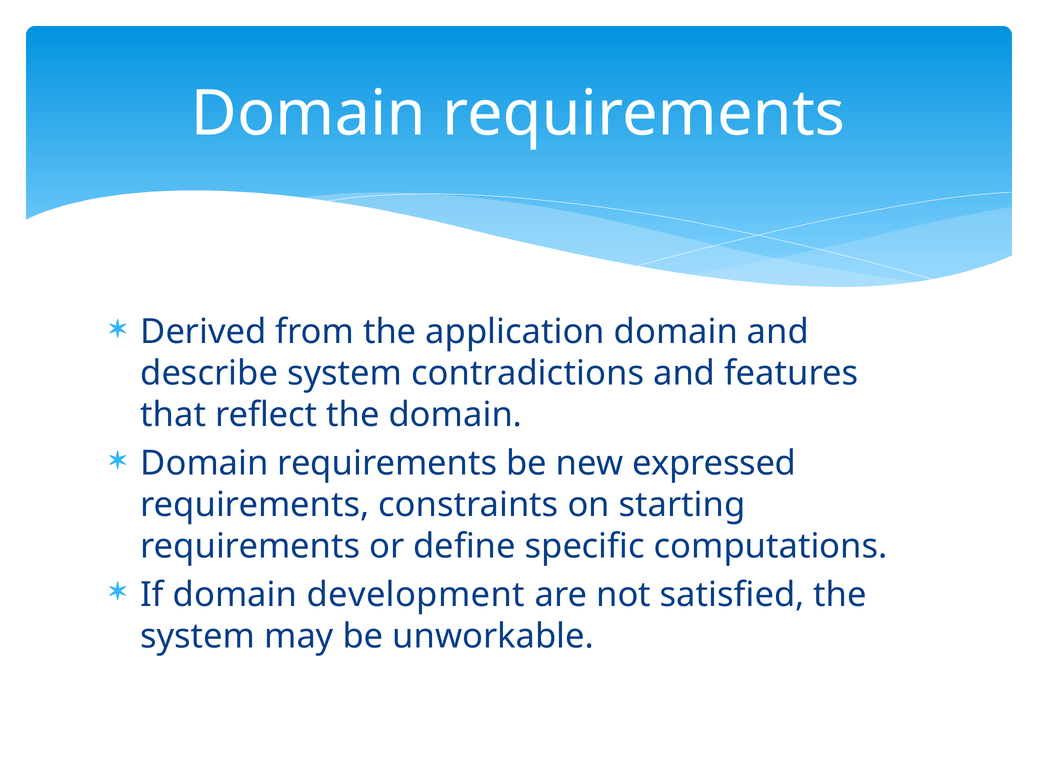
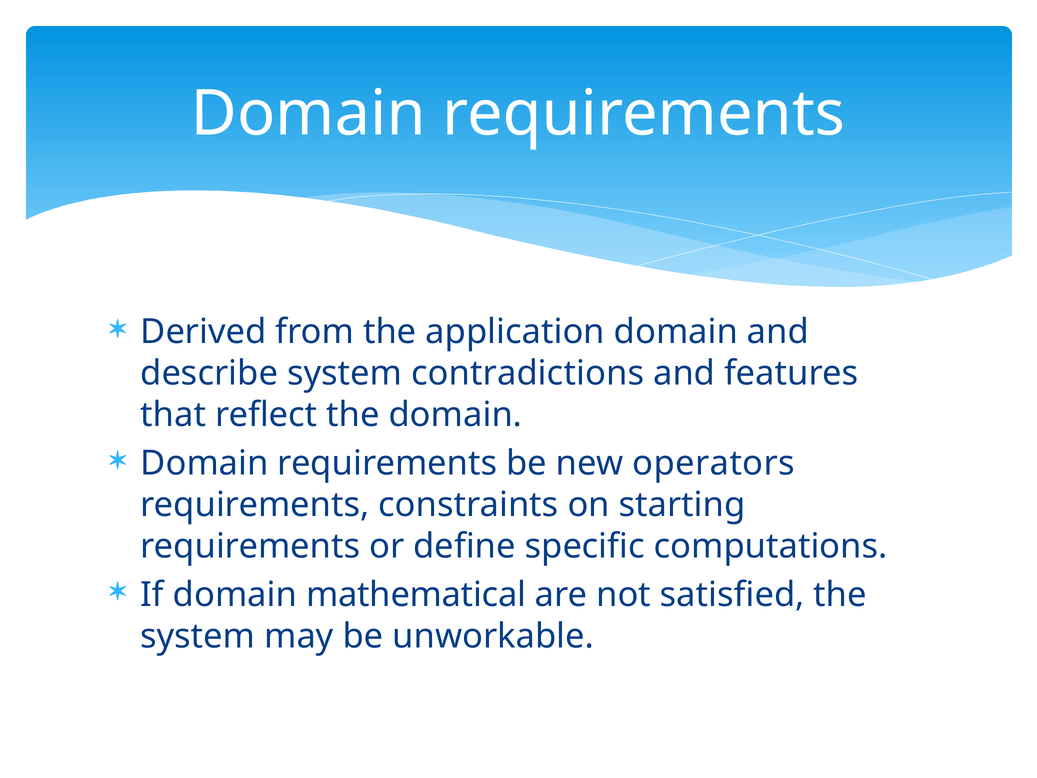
expressed: expressed -> operators (714, 463)
development: development -> mathematical (416, 594)
